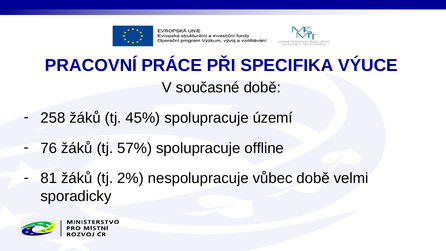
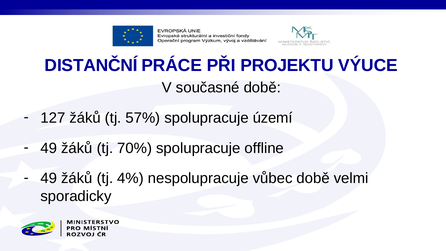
PRACOVNÍ: PRACOVNÍ -> DISTANČNÍ (91, 66)
SPECIFIKA: SPECIFIKA -> PROJEKTU (287, 66)
258: 258 -> 127 (53, 118)
45%: 45% -> 57% (143, 118)
76: 76 -> 49 (49, 148)
57%: 57% -> 70% (135, 148)
81: 81 -> 49 (49, 178)
2%: 2% -> 4% (130, 178)
